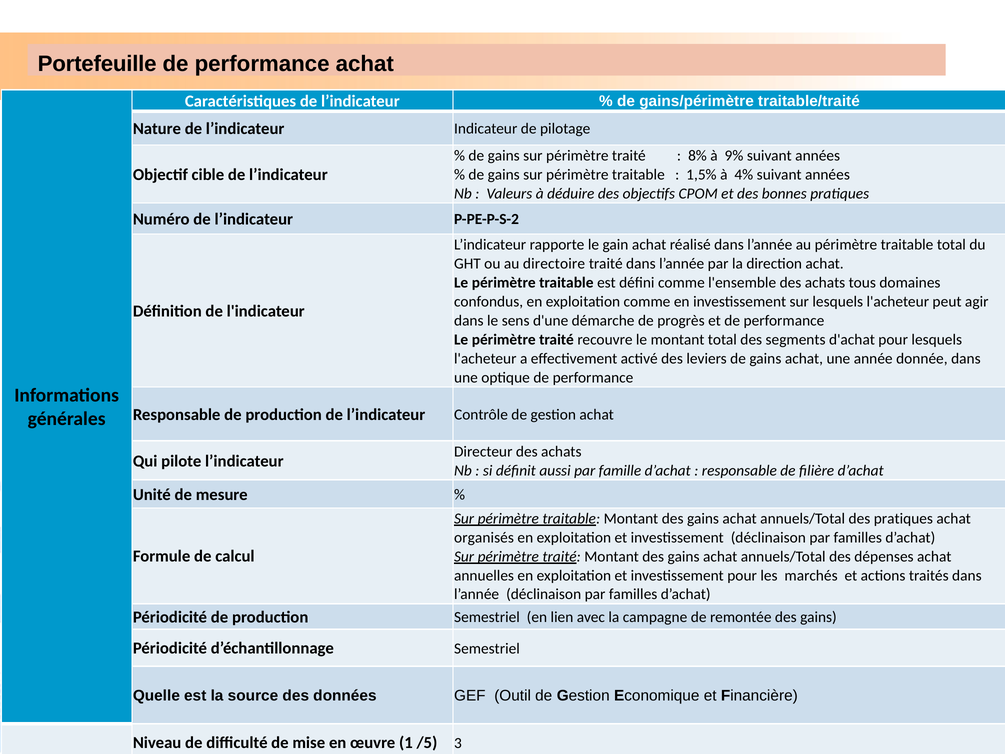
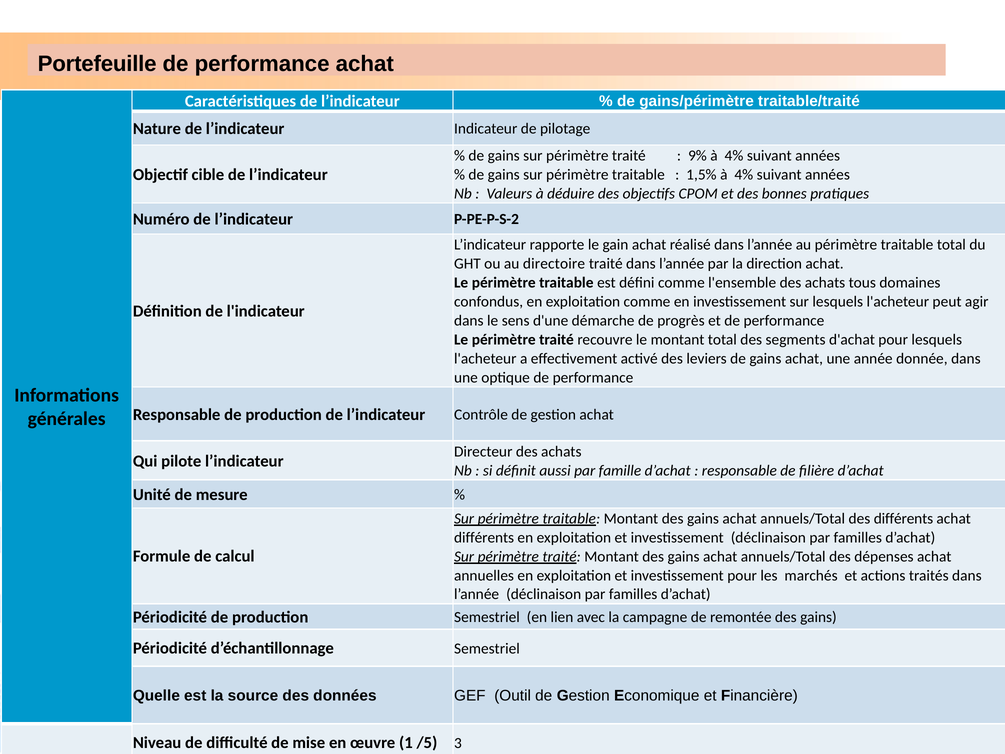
8%: 8% -> 9% (697, 156)
9%: 9% -> 4% (734, 156)
des pratiques: pratiques -> différents (903, 518)
organisés: organisés -> différents (484, 537)
